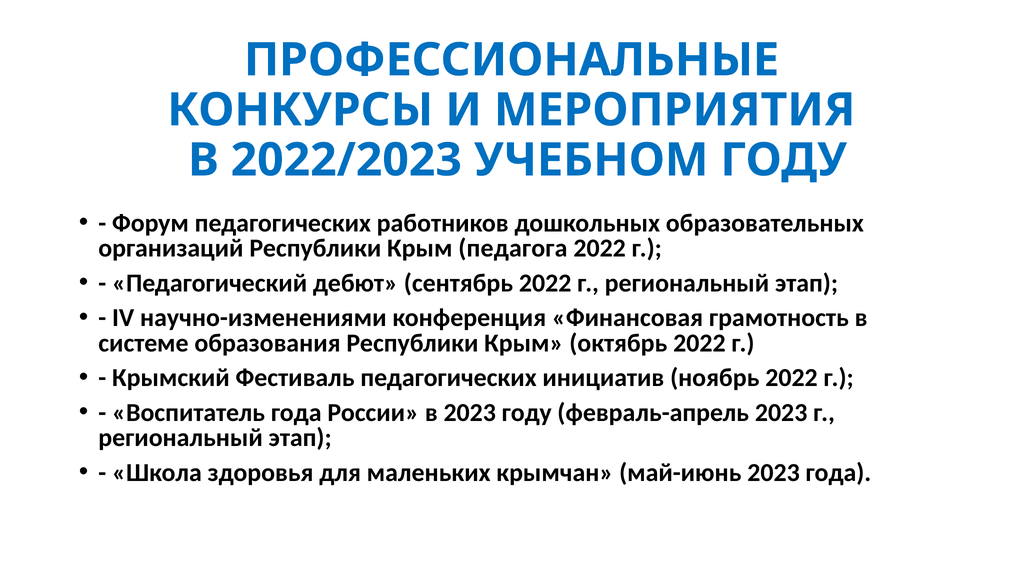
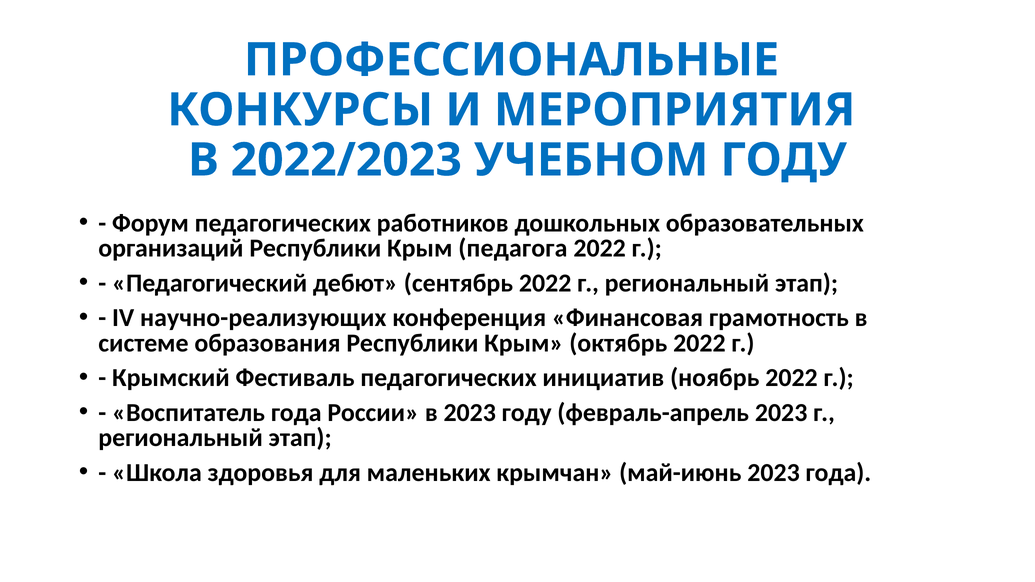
научно-изменениями: научно-изменениями -> научно-реализующих (263, 318)
